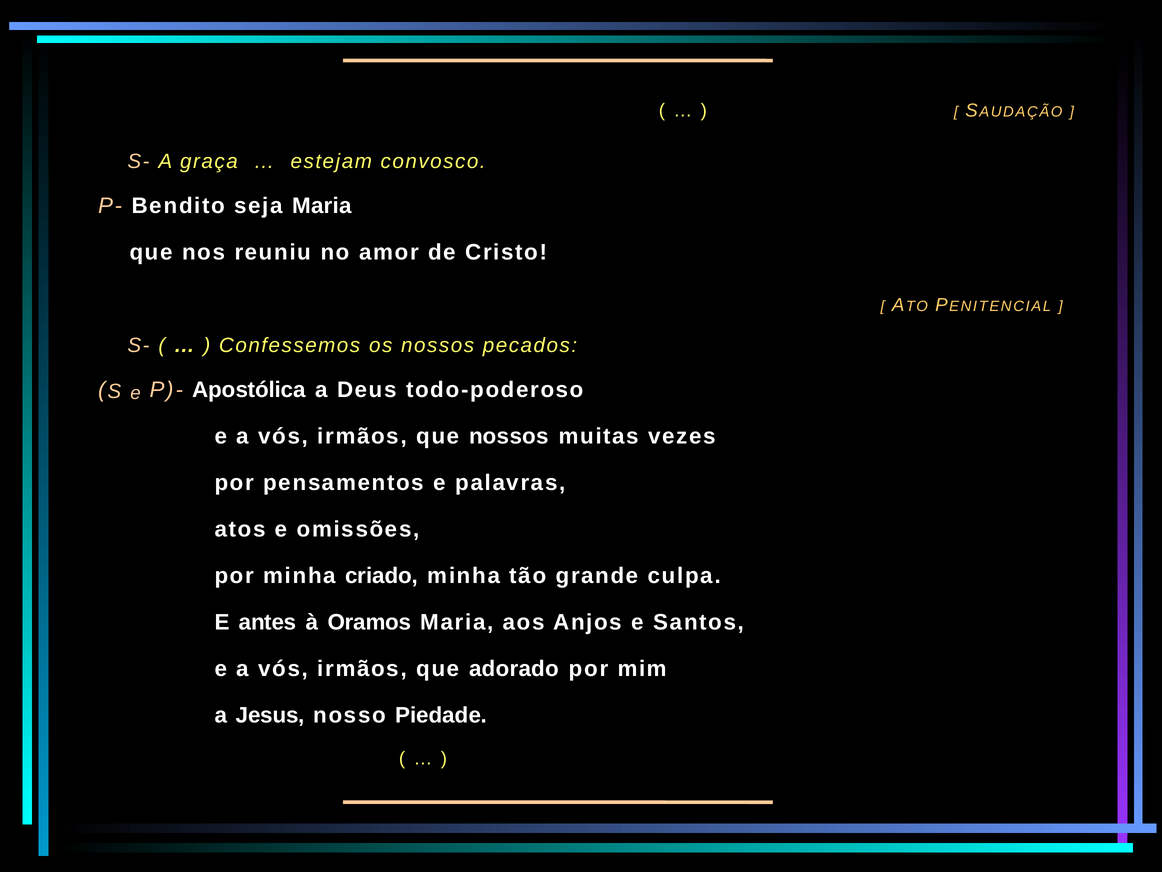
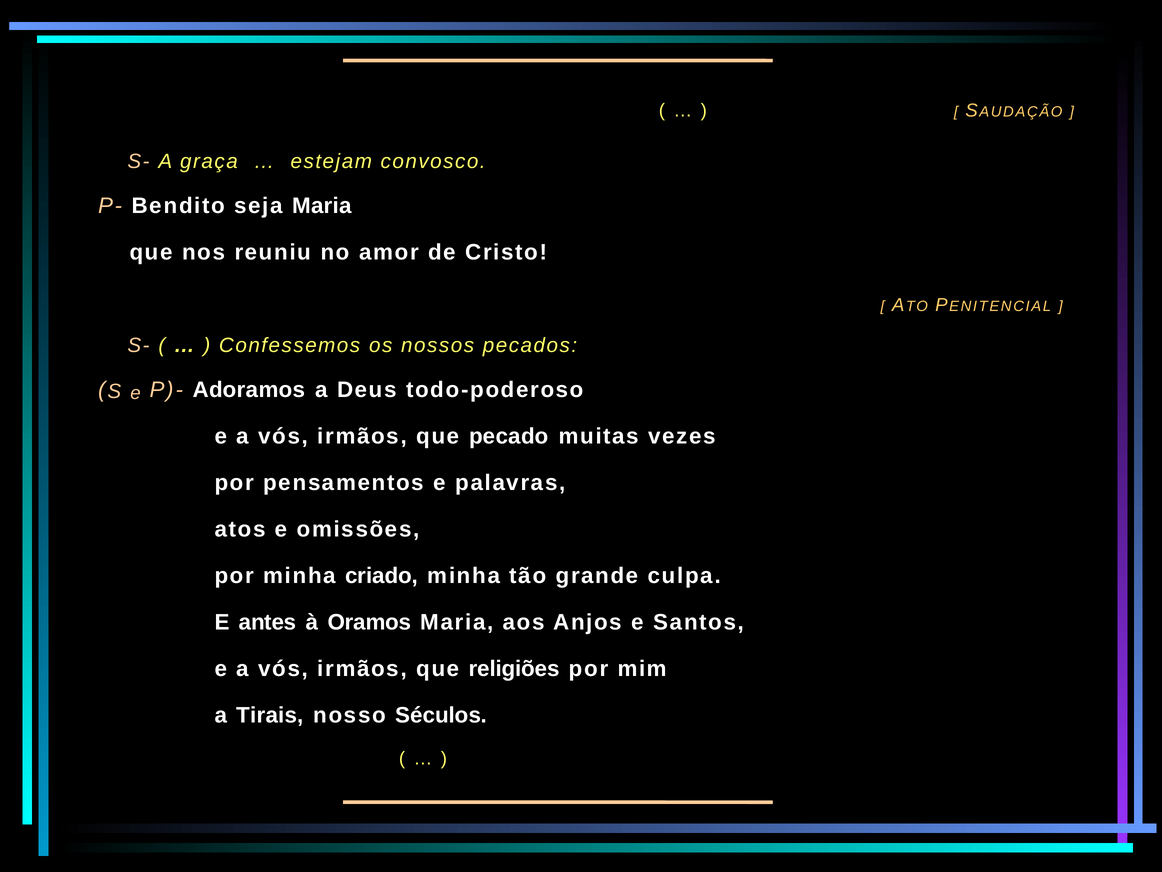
Apostólica: Apostólica -> Adoramos (249, 390)
que nossos: nossos -> pecado (509, 436)
adorado: adorado -> religiões (514, 669)
Jesus: Jesus -> Tirais (270, 715)
Piedade: Piedade -> Séculos (441, 715)
